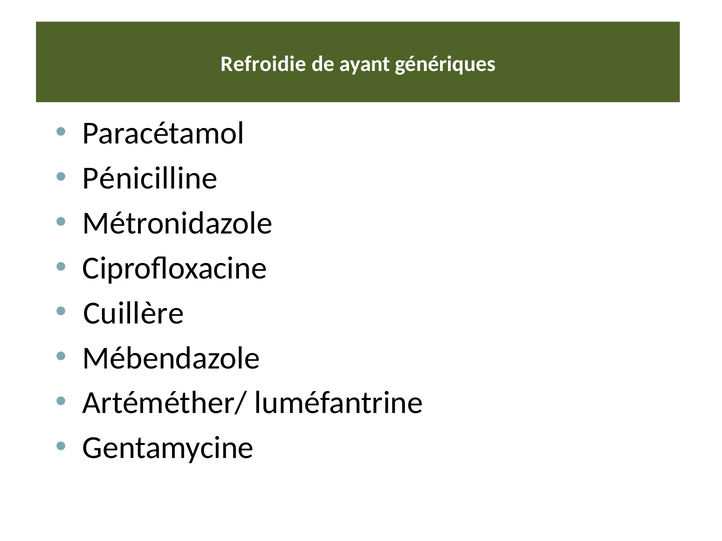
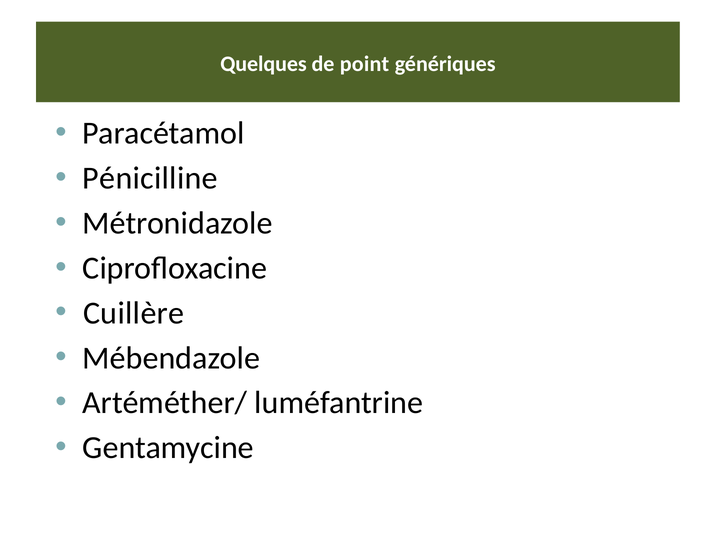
Refroidie: Refroidie -> Quelques (263, 64)
ayant: ayant -> point (364, 64)
